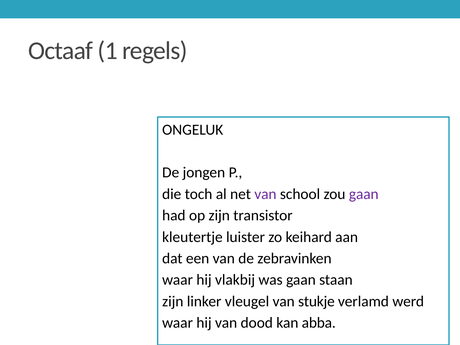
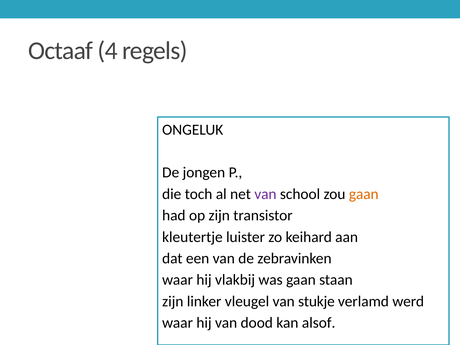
1: 1 -> 4 (108, 51)
gaan colour: purple -> orange (364, 194)
abba: abba -> alsof (319, 323)
